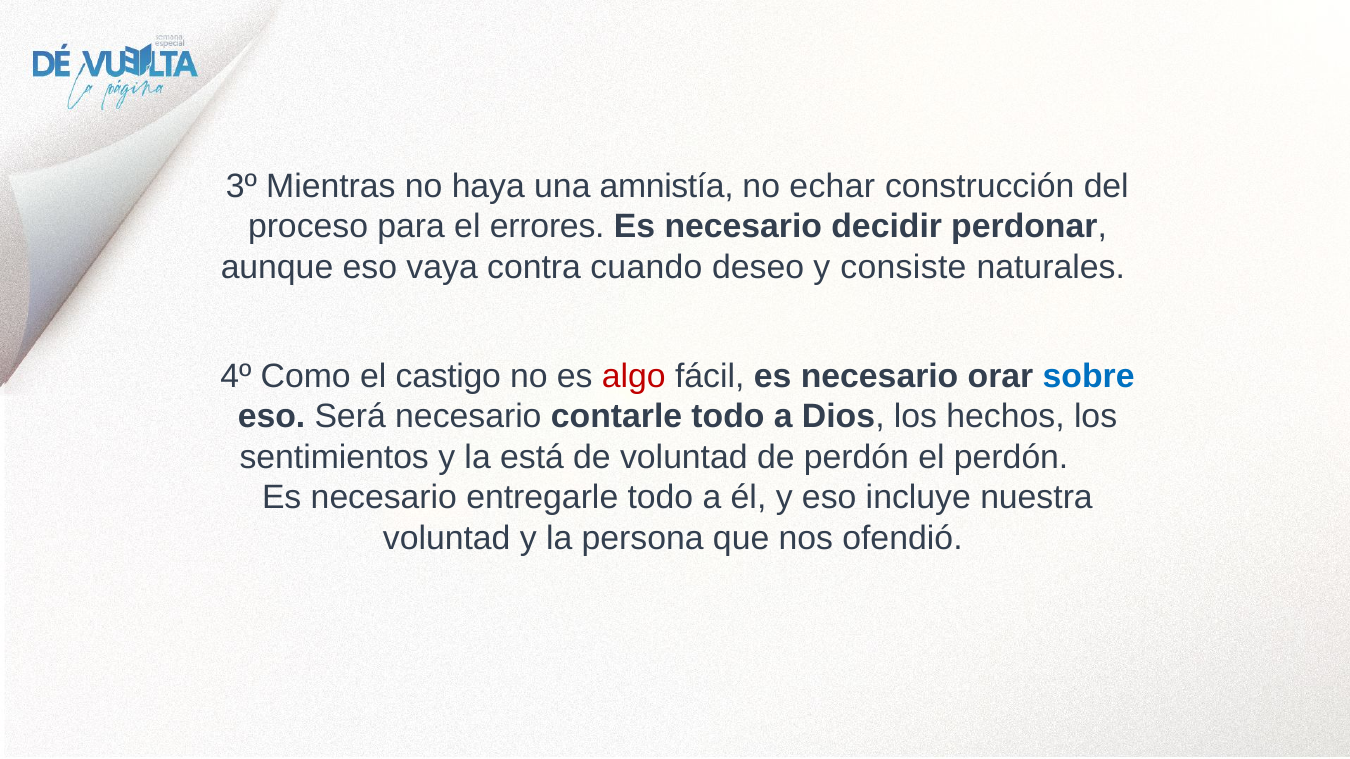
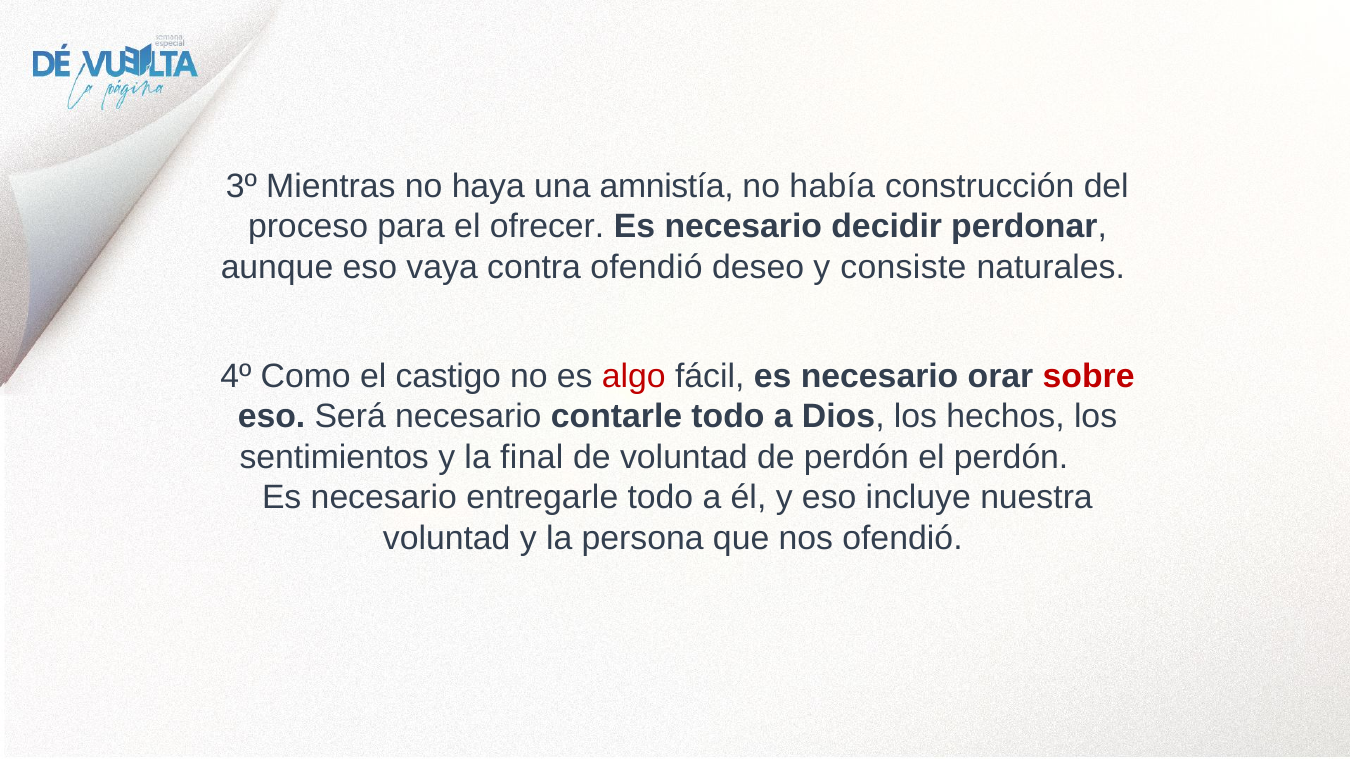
echar: echar -> había (832, 186)
errores: errores -> ofrecer (547, 227)
contra cuando: cuando -> ofendió (646, 267)
sobre colour: blue -> red (1089, 376)
está: está -> final (532, 457)
